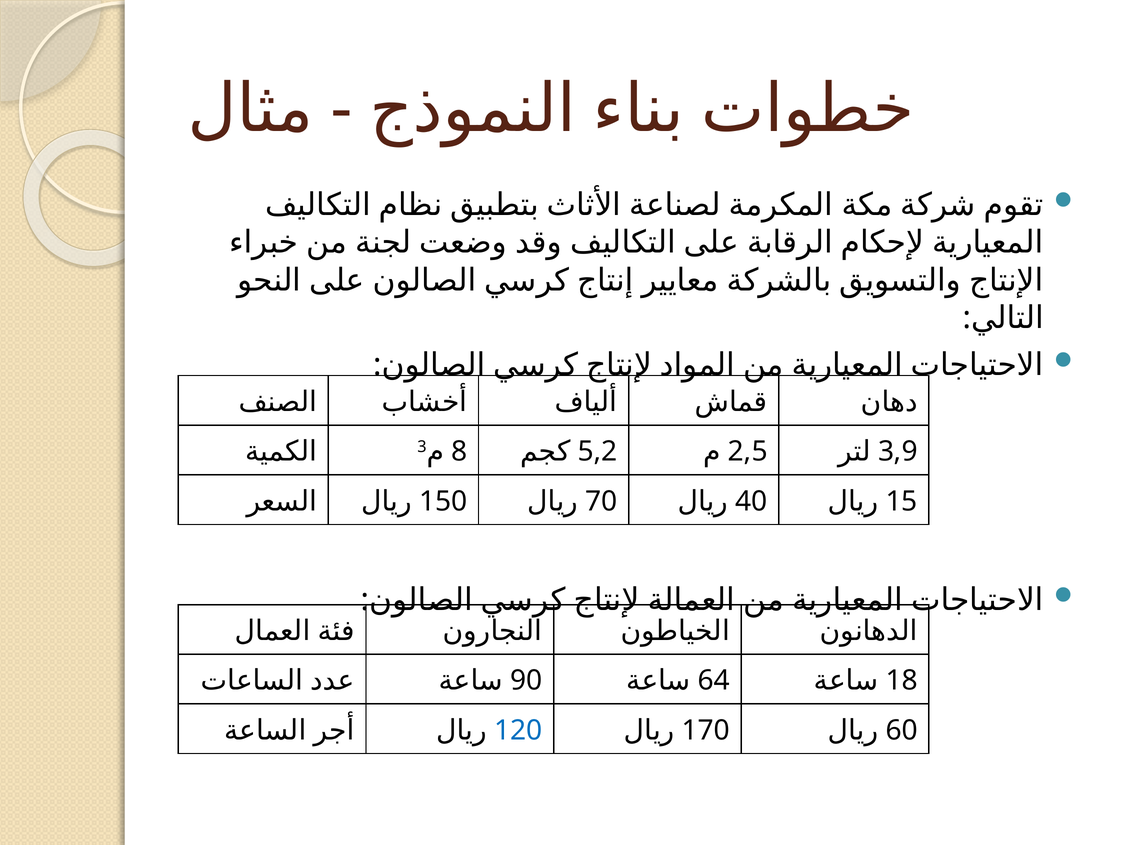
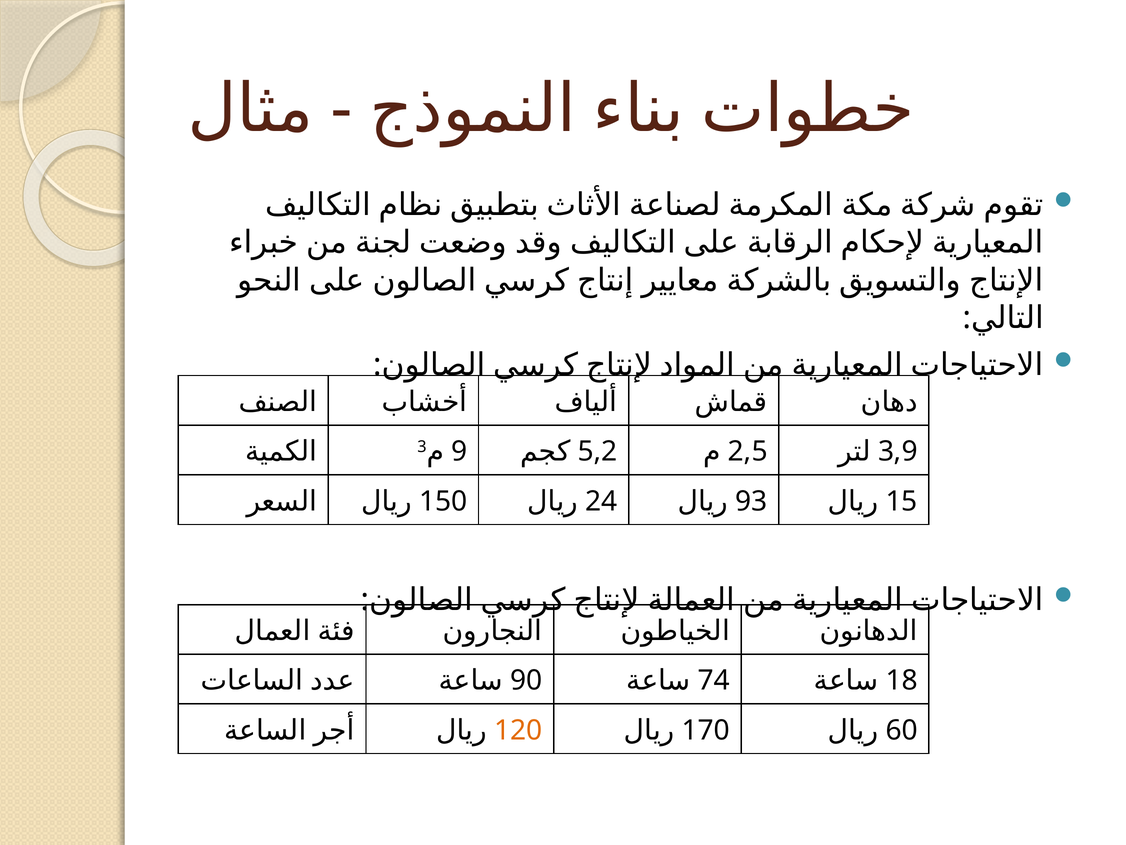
8: 8 -> 9 (459, 451)
70: 70 -> 24 (601, 501)
40: 40 -> 93 (751, 501)
64: 64 -> 74 (714, 680)
120 colour: blue -> orange (518, 730)
